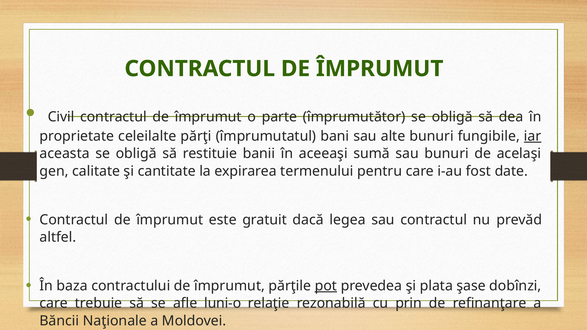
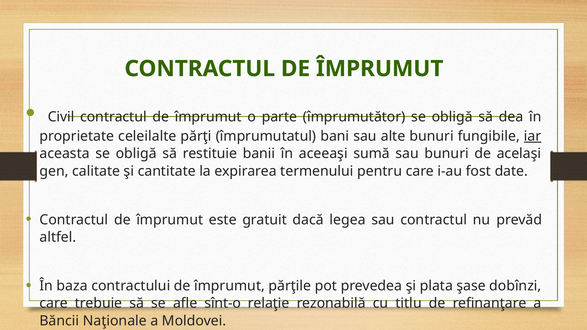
pot underline: present -> none (326, 286)
luni-o: luni-o -> sînt-o (223, 303)
prin: prin -> titlu (409, 303)
